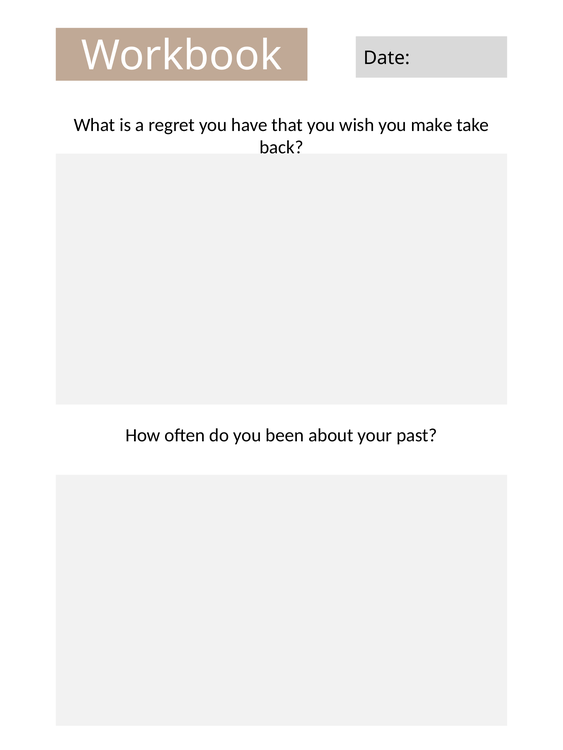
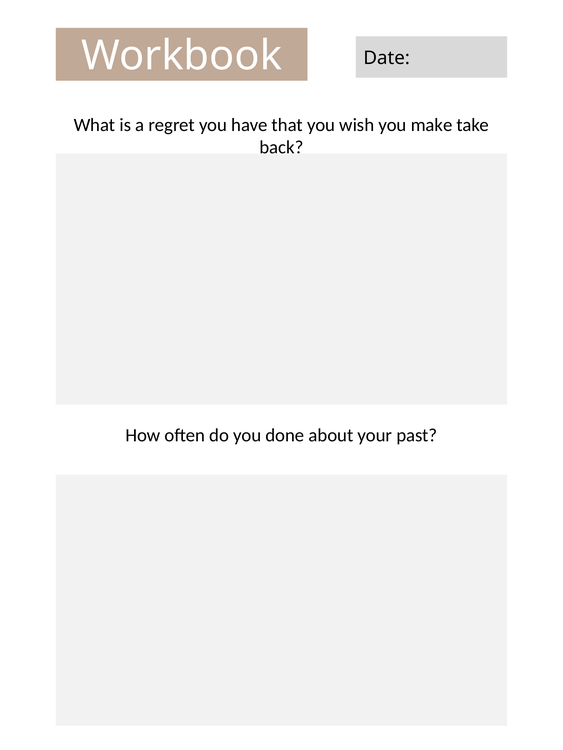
been: been -> done (285, 436)
